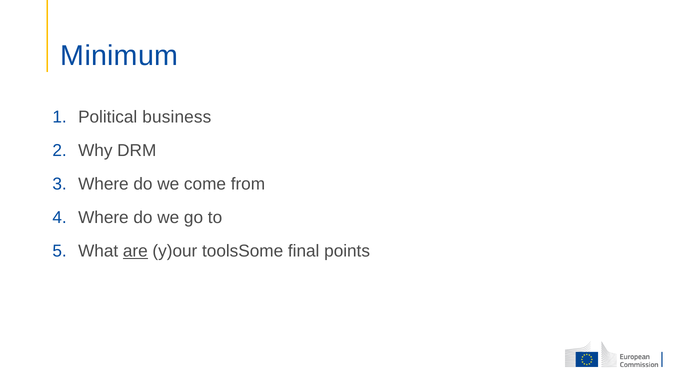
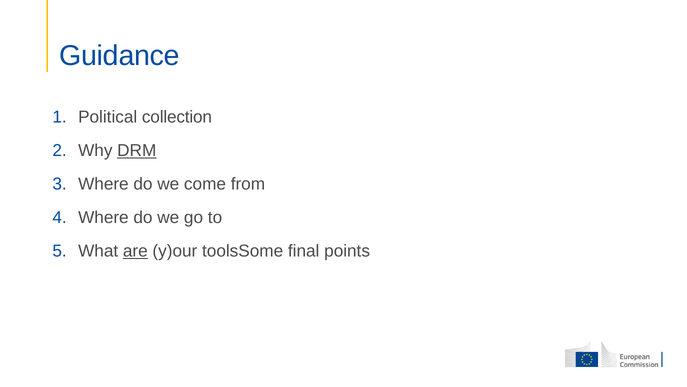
Minimum: Minimum -> Guidance (120, 56)
business: business -> collection (177, 117)
DRM underline: none -> present (137, 150)
